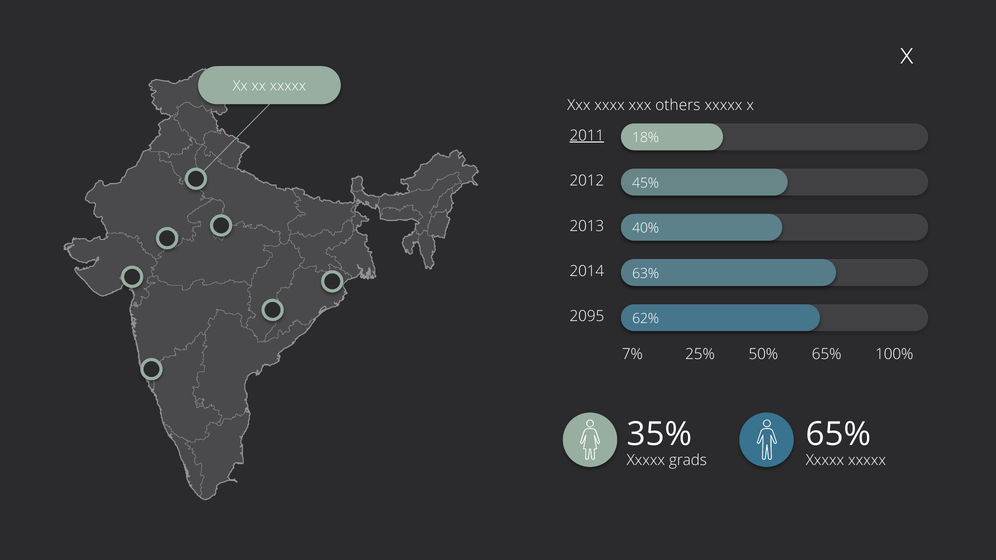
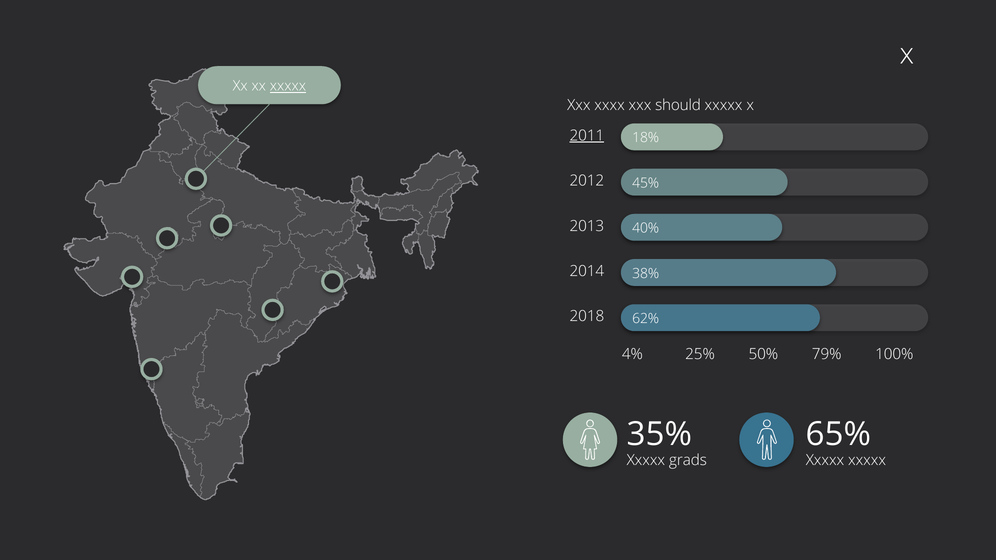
xxxxx underline: none -> present (288, 86)
others: others -> should (678, 105)
63%: 63% -> 38% (646, 274)
2095: 2095 -> 2018 (587, 317)
7%: 7% -> 4% (632, 355)
65%: 65% -> 79% (827, 355)
